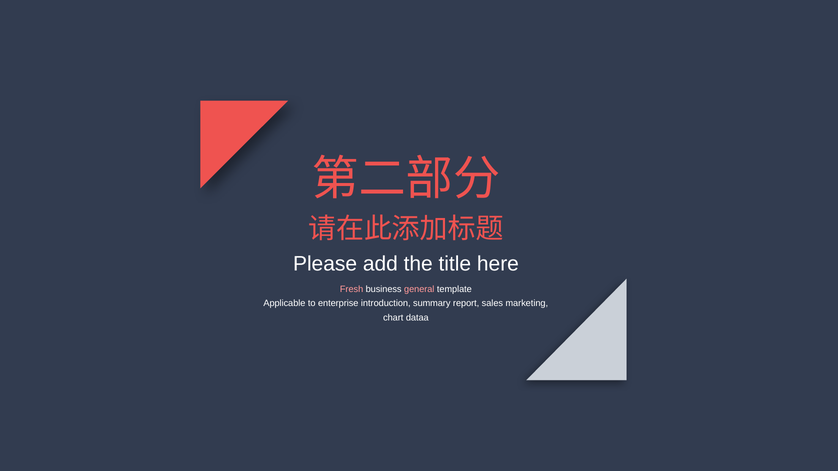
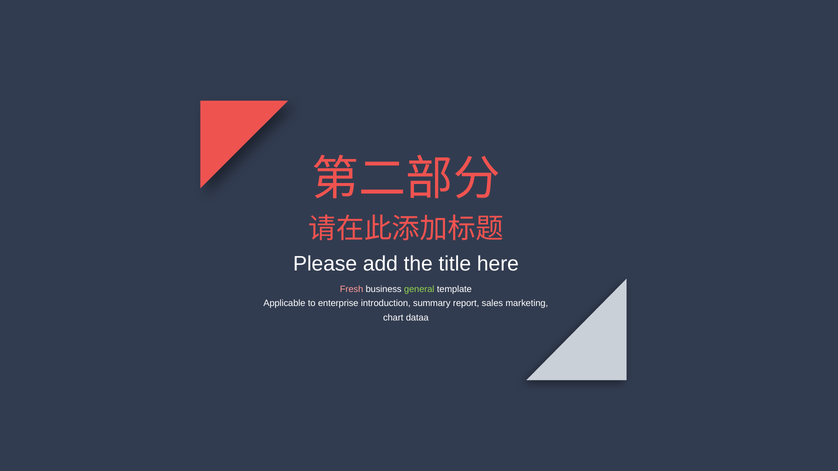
general colour: pink -> light green (419, 289)
